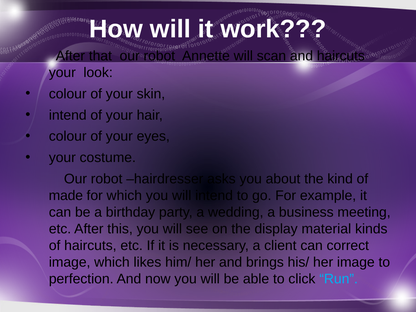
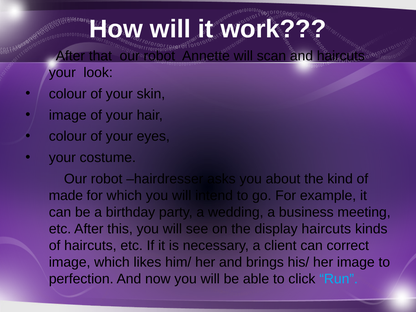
intend: intend -> image (68, 115)
display material: material -> haircuts (326, 229)
